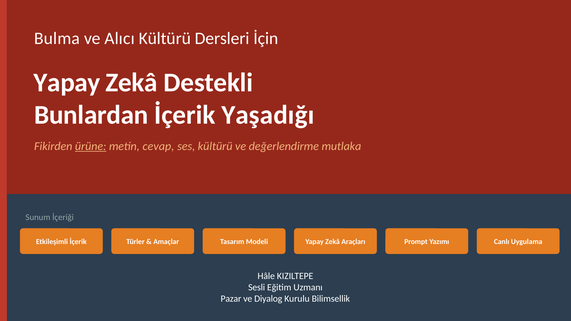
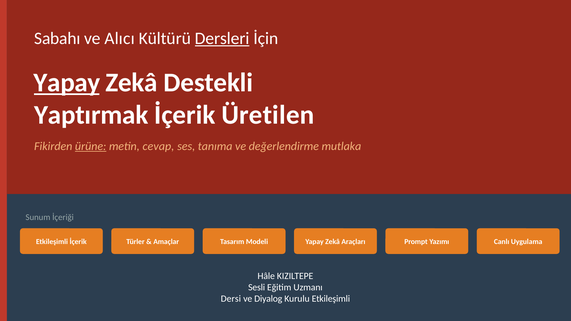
Bulma: Bulma -> Sabahı (57, 38)
Dersleri underline: none -> present (222, 38)
Yapay underline: none -> present (67, 83)
Bunlardan: Bunlardan -> Yaptırmak (91, 115)
Yaşadığı: Yaşadığı -> Üretilen (268, 115)
ses kültürü: kültürü -> tanıma (215, 146)
Pazar: Pazar -> Dersi (231, 299)
Kurulu Bilimsellik: Bilimsellik -> Etkileşimli (331, 299)
